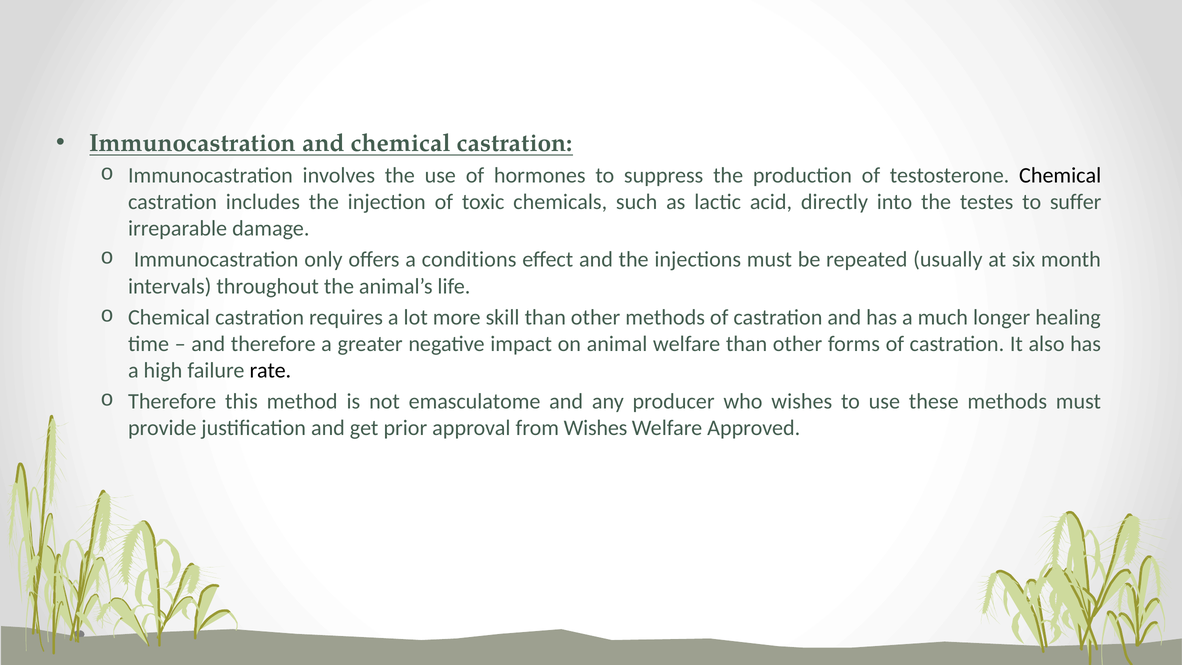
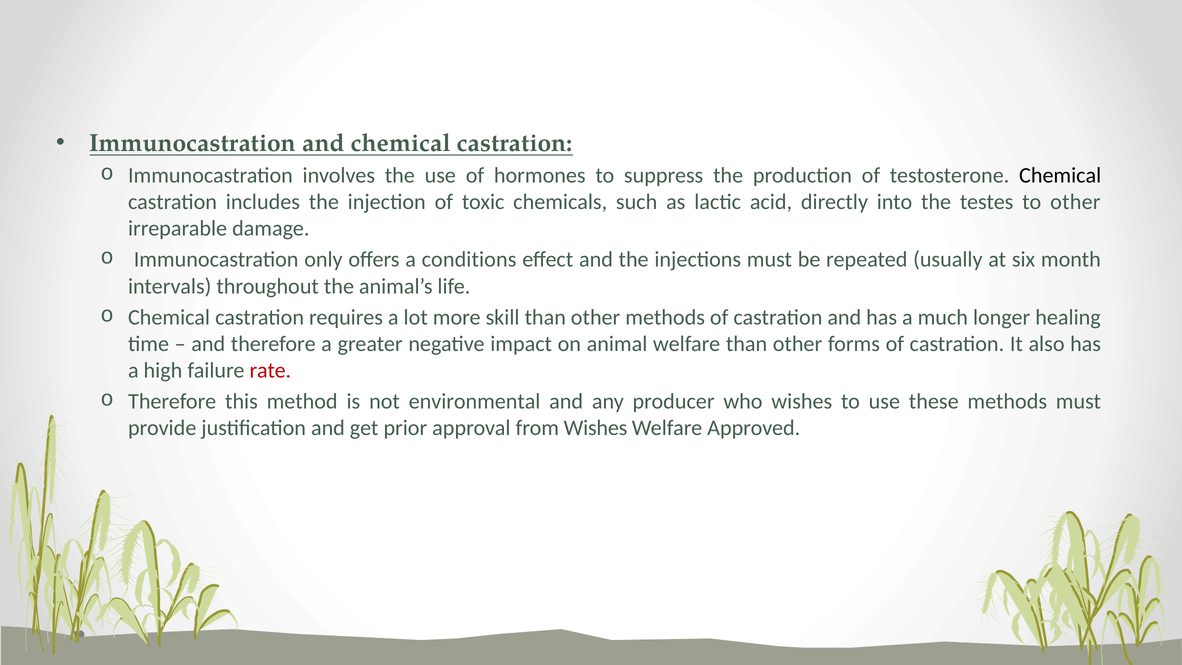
to suffer: suffer -> other (1075, 202)
rate colour: black -> red (270, 370)
emasculatome: emasculatome -> environmental (475, 401)
